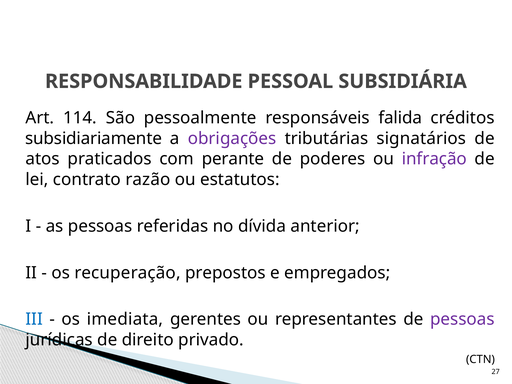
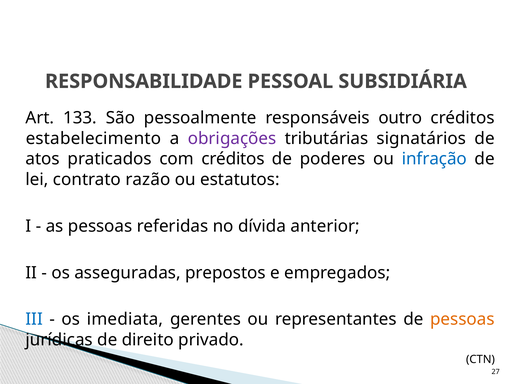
114: 114 -> 133 (80, 118)
falida: falida -> outro (400, 118)
subsidiariamente: subsidiariamente -> estabelecimento (93, 138)
com perante: perante -> créditos (233, 159)
infração colour: purple -> blue (434, 159)
recuperação: recuperação -> asseguradas (128, 273)
pessoas colour: purple -> orange (462, 319)
